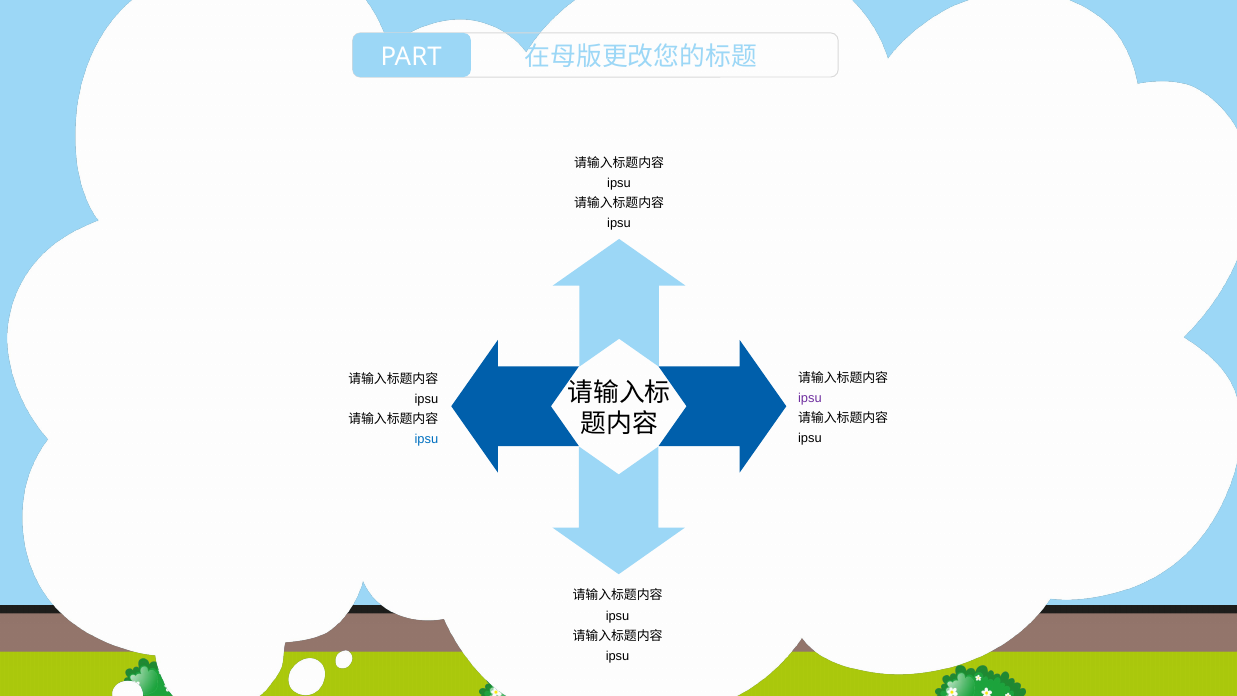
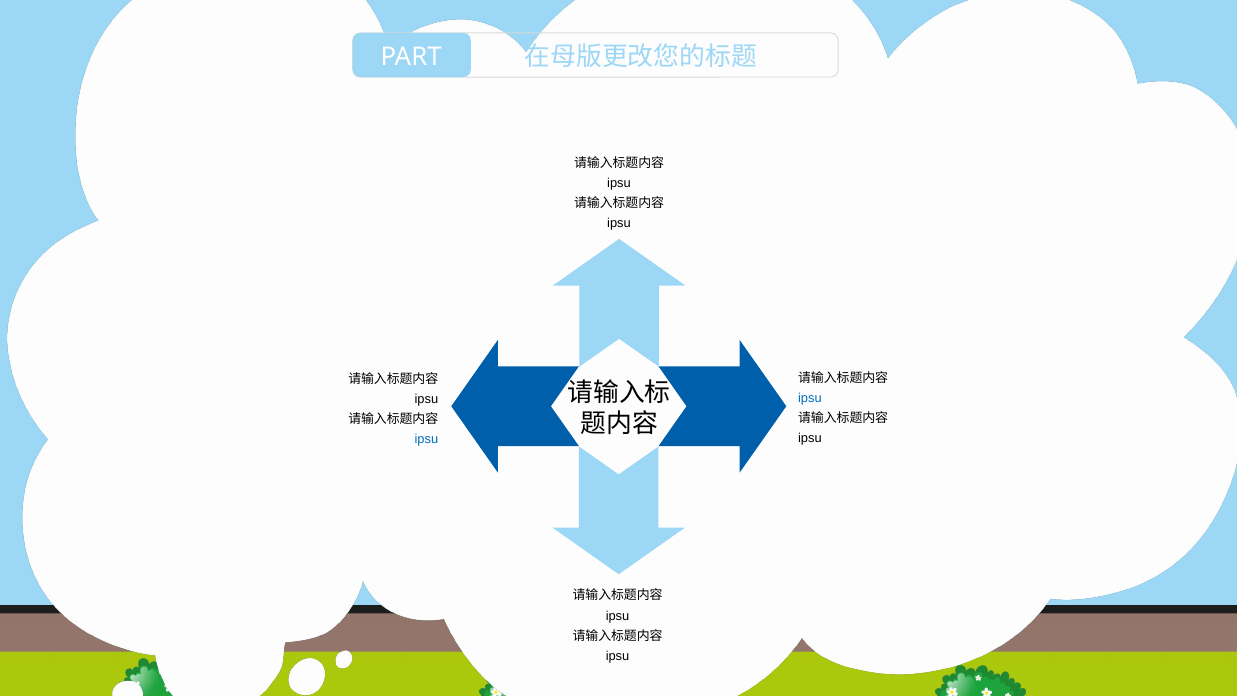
ipsu colour: purple -> blue (810, 398)
